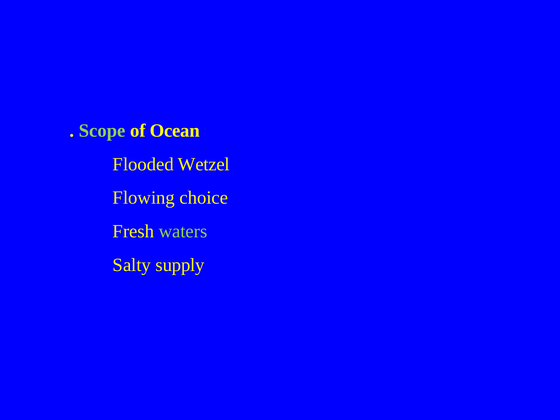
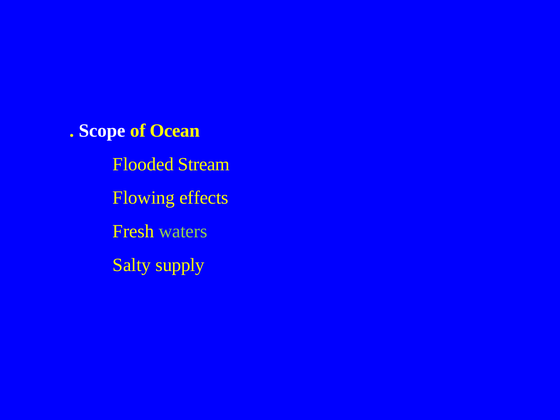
Scope colour: light green -> white (102, 131)
Wetzel: Wetzel -> Stream (204, 164)
choice: choice -> effects (204, 198)
